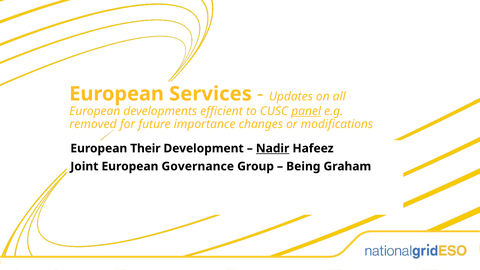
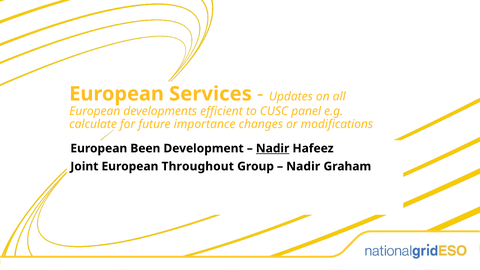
panel underline: present -> none (306, 111)
removed: removed -> calculate (93, 124)
Their: Their -> Been (145, 148)
Governance: Governance -> Throughout (198, 166)
Being: Being -> Nadir (303, 166)
